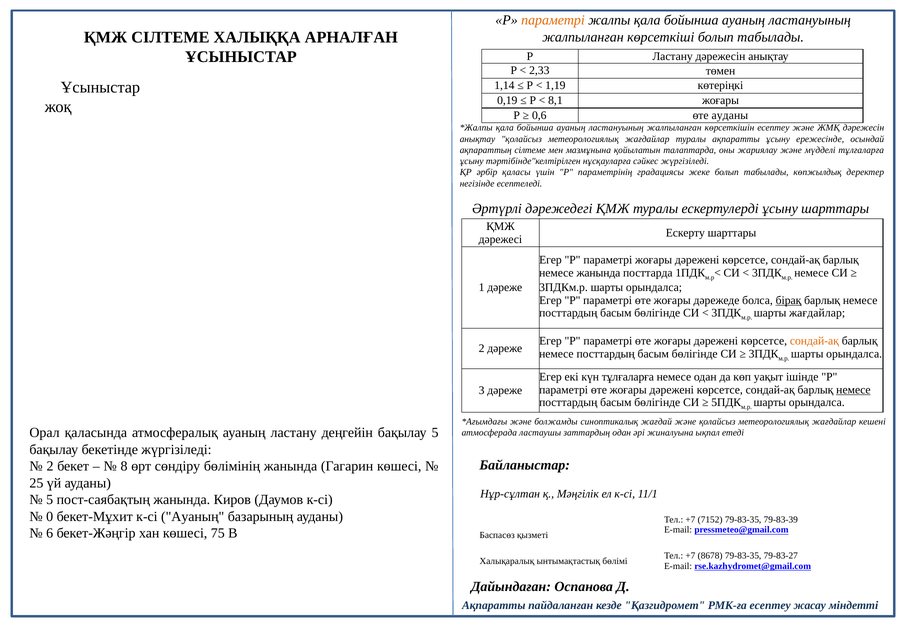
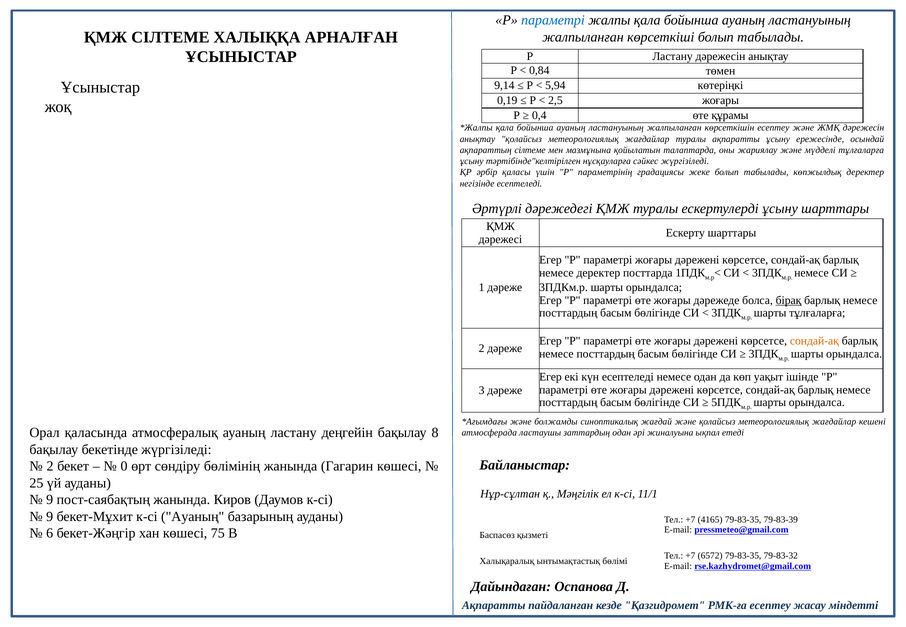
параметрі colour: orange -> blue (553, 20)
2,33: 2,33 -> 0,84 (539, 71)
1,14: 1,14 -> 9,14 (504, 85)
1,19: 1,19 -> 5,94 (555, 85)
8,1: 8,1 -> 2,5 (555, 100)
0,6: 0,6 -> 0,4 (539, 115)
өте ауданы: ауданы -> құрамы (730, 116)
немесе жанында: жанында -> деректер (598, 273)
шарты жағдайлар: жағдайлар -> тұлғаларға (817, 313)
күн тұлғаларға: тұлғаларға -> есептеледі (628, 377)
немесе underline: present -> none (853, 390)
бақылау 5: 5 -> 8 (435, 433)
8: 8 -> 0 (124, 466)
5: 5 -> 9 (50, 500)
0: 0 -> 9 (50, 517)
7152: 7152 -> 4165 (710, 520)
8678: 8678 -> 6572 (710, 556)
79-83-27: 79-83-27 -> 79-83-32 (781, 556)
